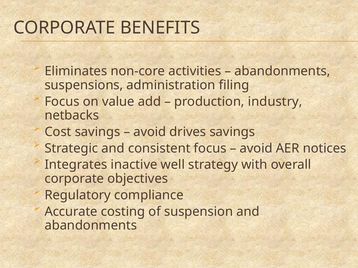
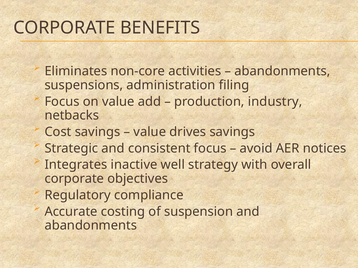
avoid: avoid -> value (150, 132)
